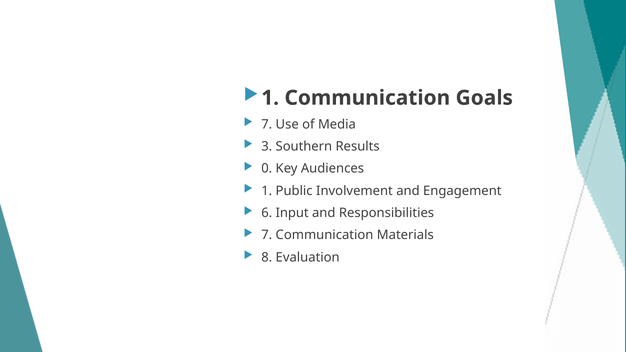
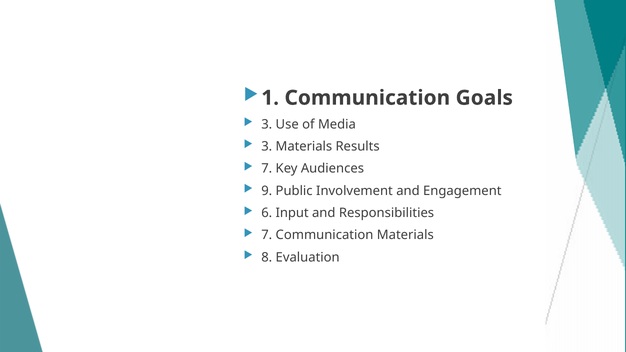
7: 7 -> 3 (267, 124)
3 Southern: Southern -> Materials (304, 146)
0: 0 -> 7 (267, 169)
1: 1 -> 9 (267, 191)
